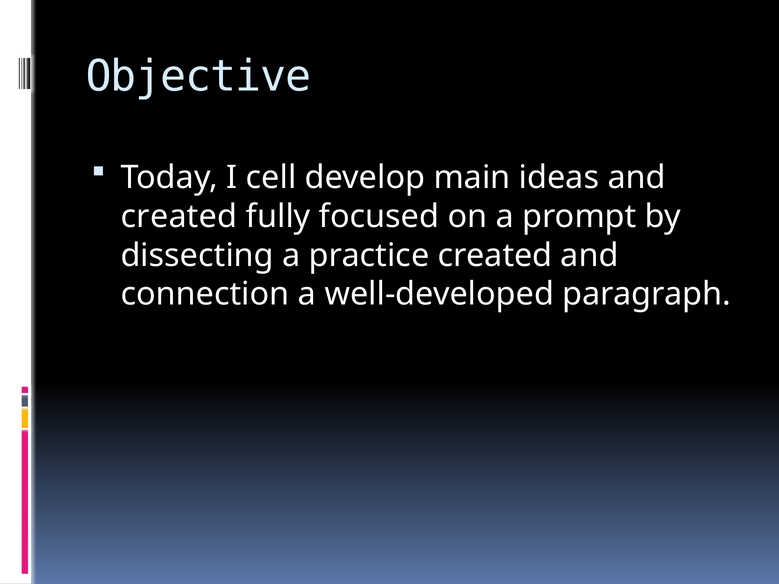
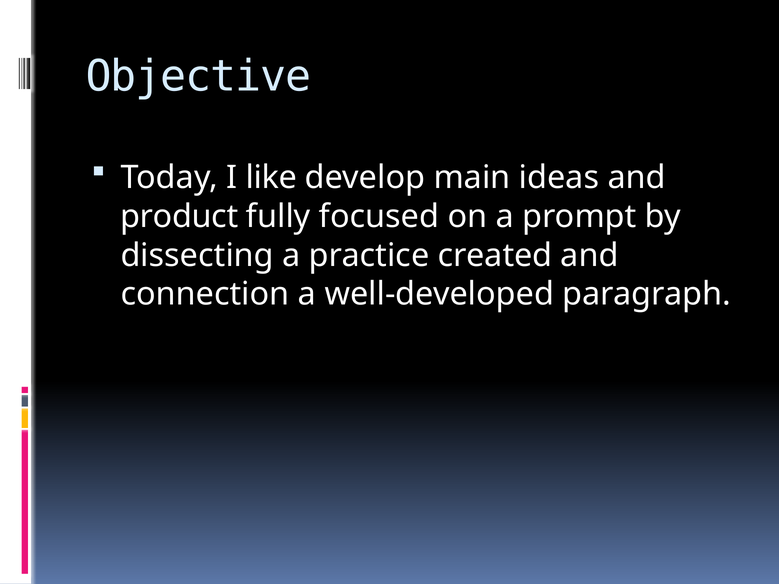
cell: cell -> like (271, 178)
created: created -> product (179, 216)
